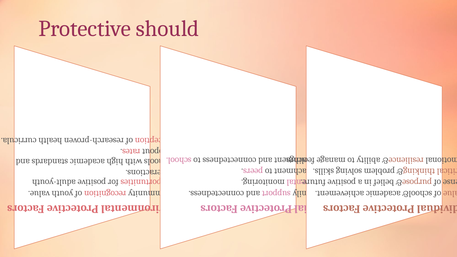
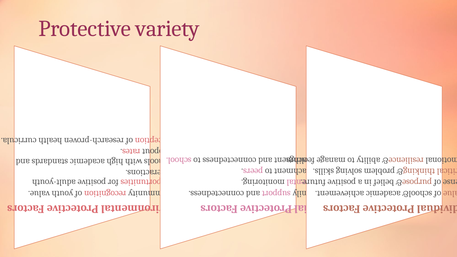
should: should -> variety (168, 29)
